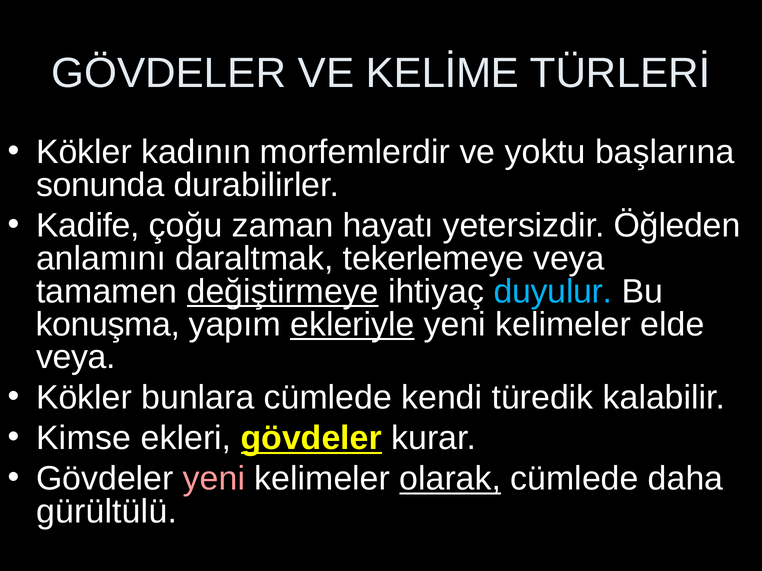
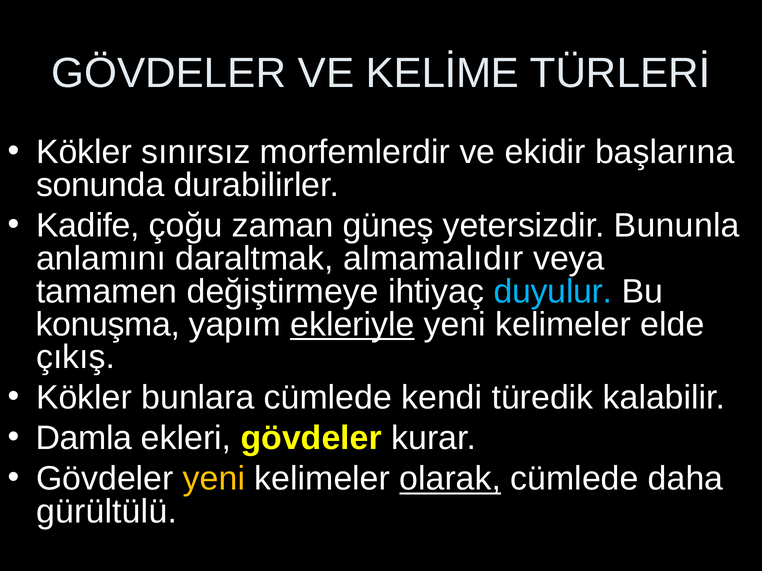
kadının: kadının -> sınırsız (196, 152)
yoktu: yoktu -> ekidir (545, 152)
hayatı: hayatı -> güneş (388, 226)
Öğleden: Öğleden -> Bununla (677, 226)
tekerlemeye: tekerlemeye -> almamalıdır (433, 259)
değiştirmeye underline: present -> none (283, 292)
veya: veya -> çıkış (76, 358)
Kimse: Kimse -> Damla (84, 439)
gövdeler underline: present -> none (311, 439)
yeni colour: pink -> yellow (214, 479)
